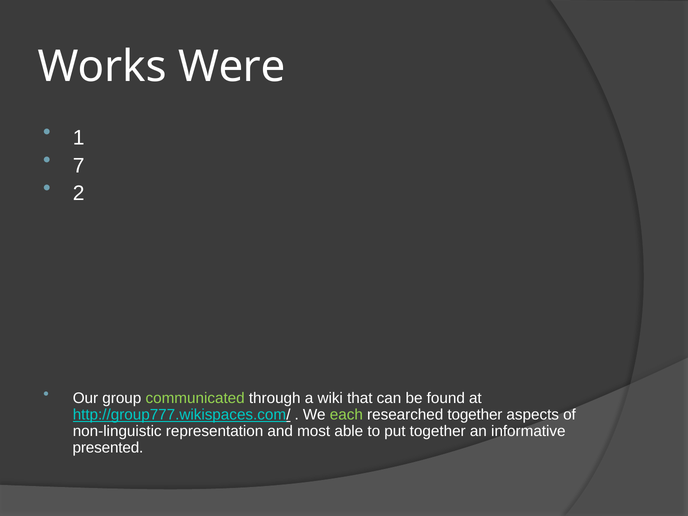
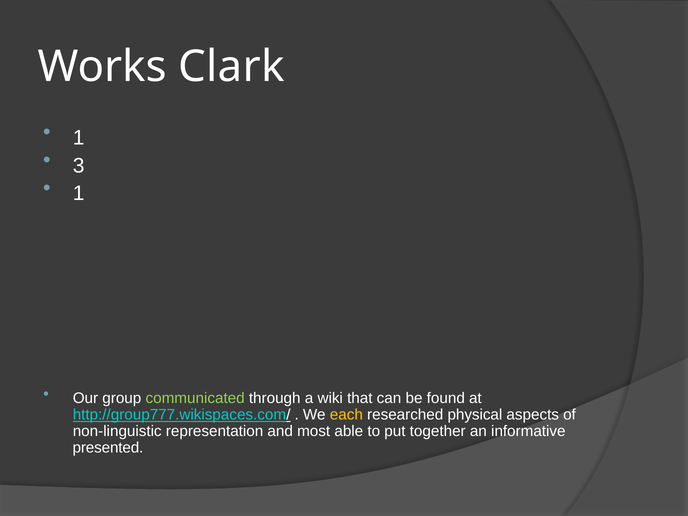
Were: Were -> Clark (231, 67)
7: 7 -> 3 (79, 166)
2: 2 -> 1 (79, 194)
each colour: light green -> yellow (346, 415)
researched together: together -> physical (475, 415)
